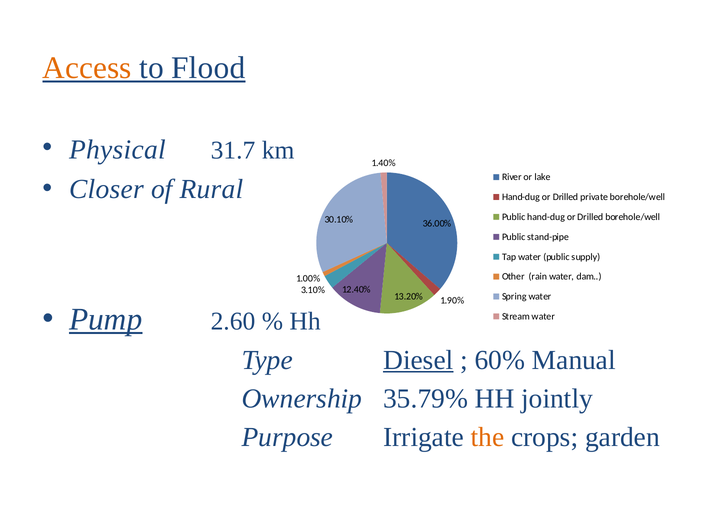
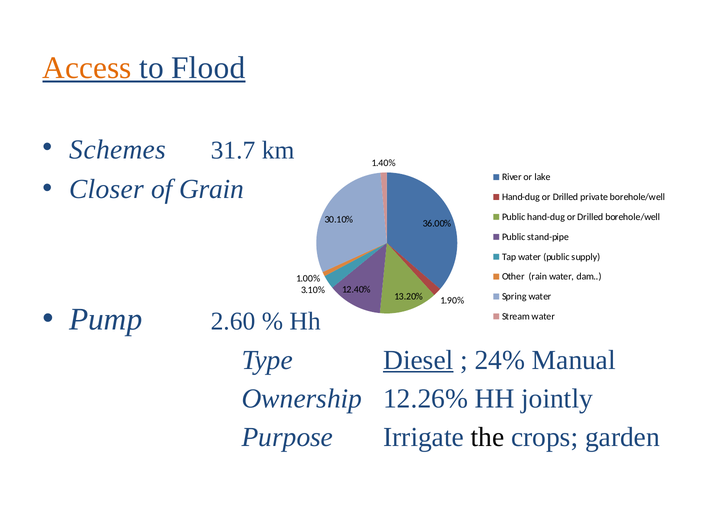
Physical: Physical -> Schemes (118, 150)
Rural: Rural -> Grain (212, 189)
Pump underline: present -> none (106, 319)
60%: 60% -> 24% (500, 360)
35.79%: 35.79% -> 12.26% (426, 398)
the colour: orange -> black (488, 437)
